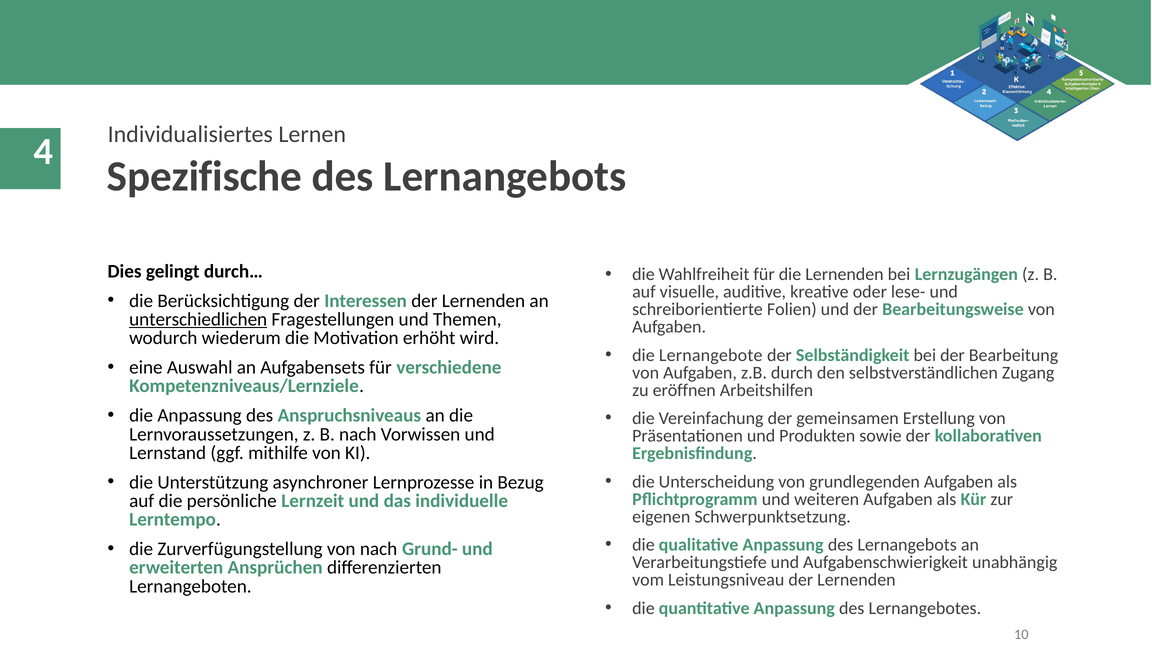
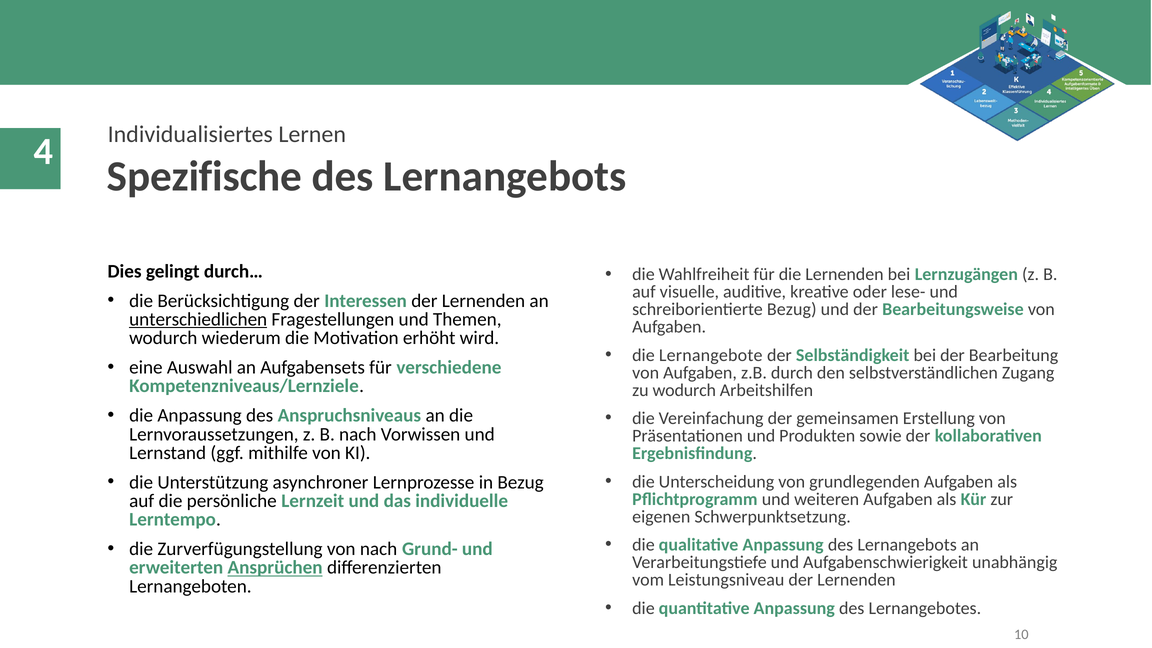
schreiborientierte Folien: Folien -> Bezug (792, 309)
zu eröffnen: eröffnen -> wodurch (684, 390)
Ansprüchen underline: none -> present (275, 568)
